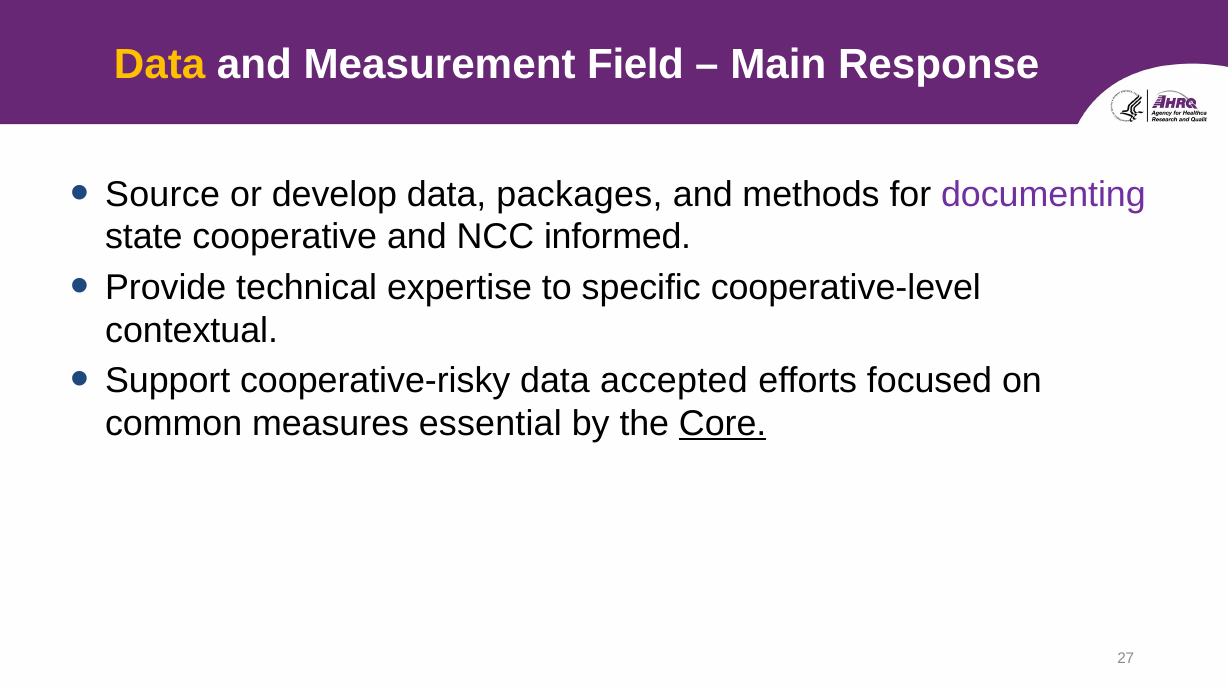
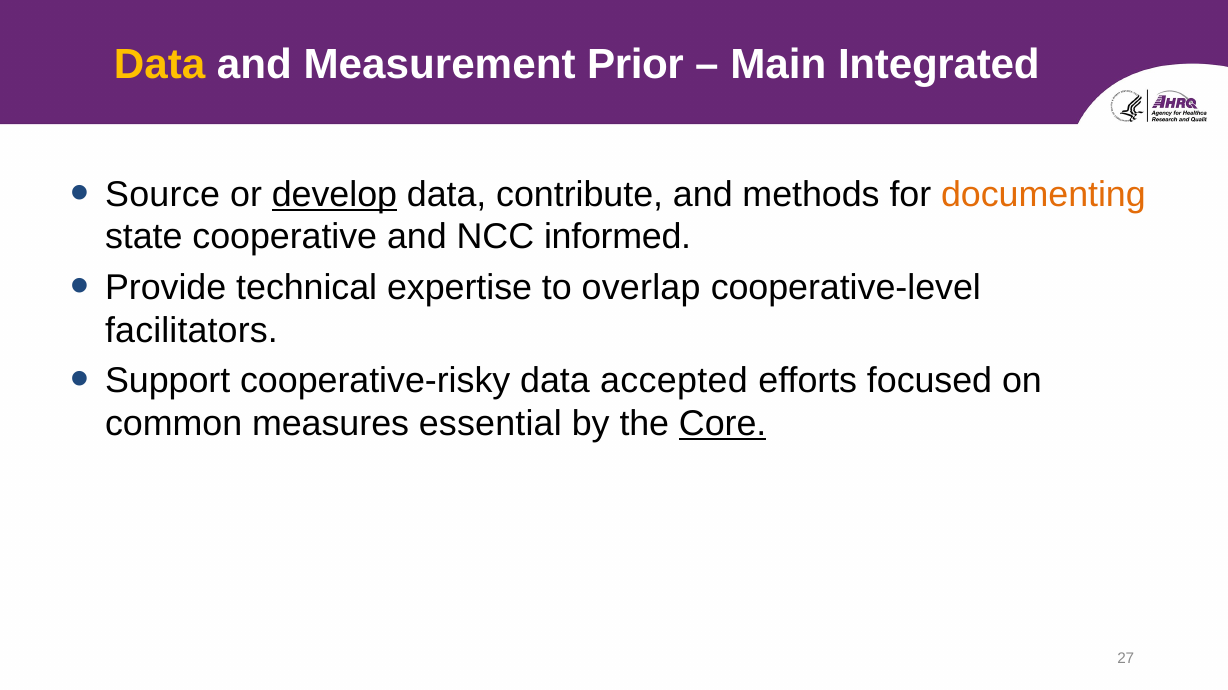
Field: Field -> Prior (636, 65)
Response: Response -> Integrated (939, 65)
develop underline: none -> present (334, 194)
packages: packages -> contribute (580, 194)
documenting colour: purple -> orange (1043, 194)
specific: specific -> overlap (641, 288)
contextual: contextual -> facilitators (191, 331)
